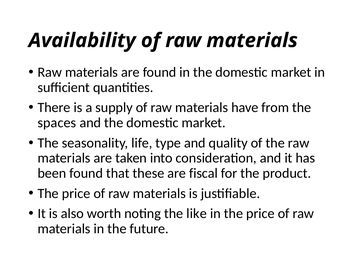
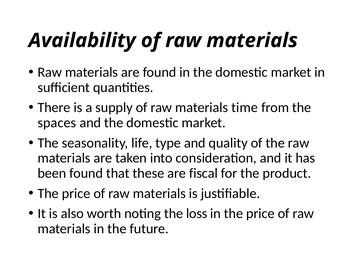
have: have -> time (245, 108)
like: like -> loss (197, 214)
